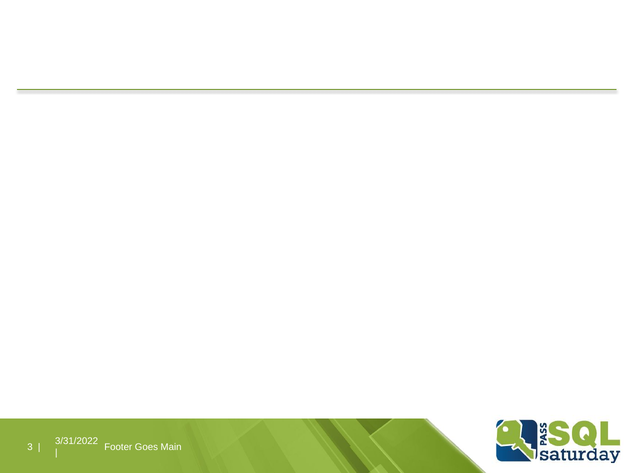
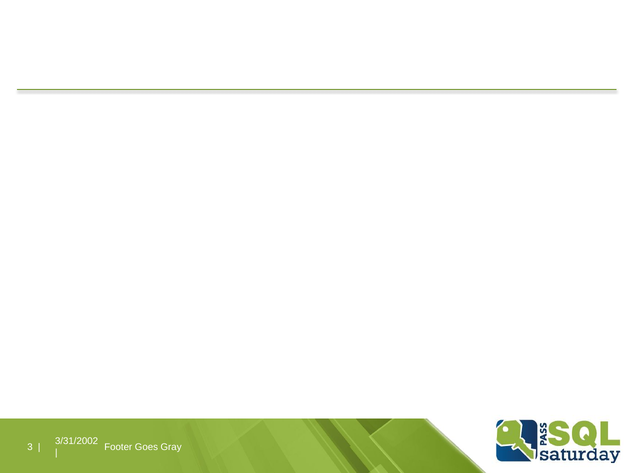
3/31/2022: 3/31/2022 -> 3/31/2002 (77, 441)
Main: Main -> Gray (171, 447)
